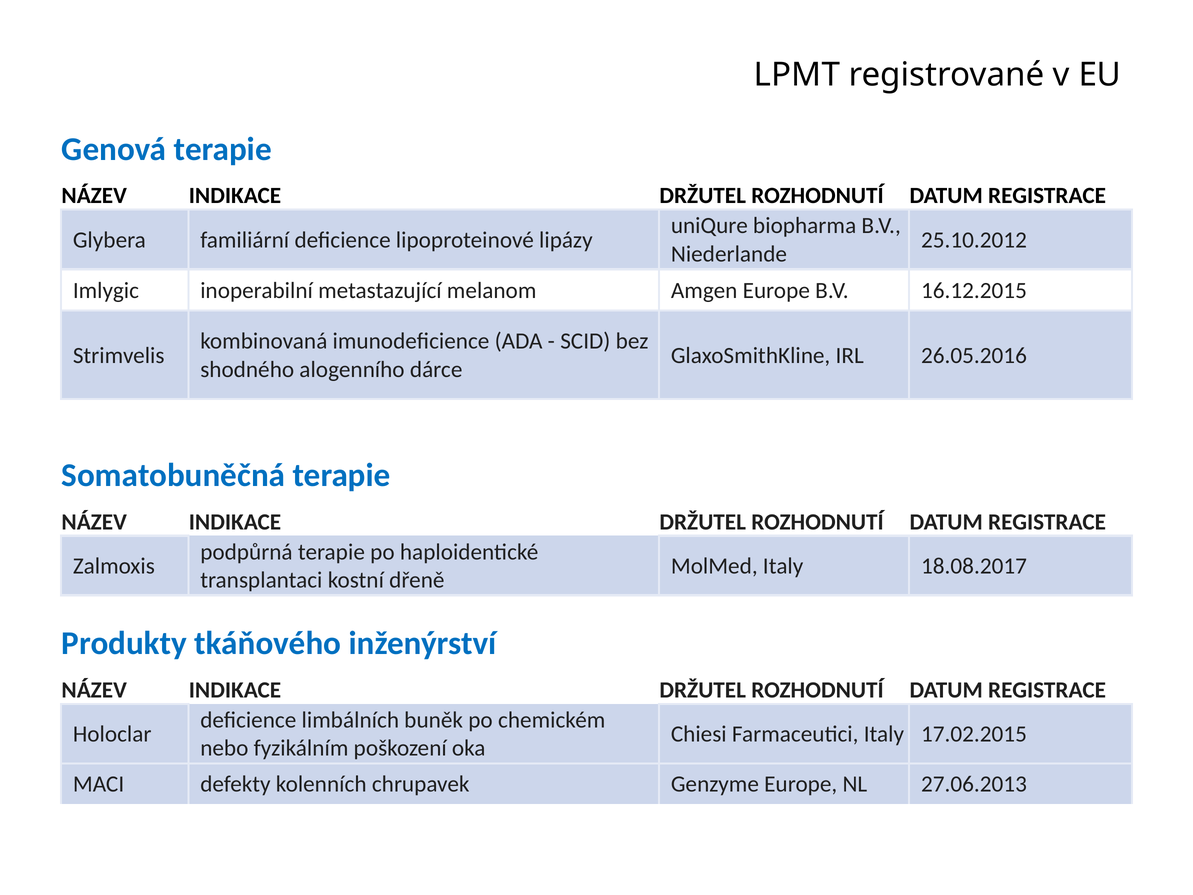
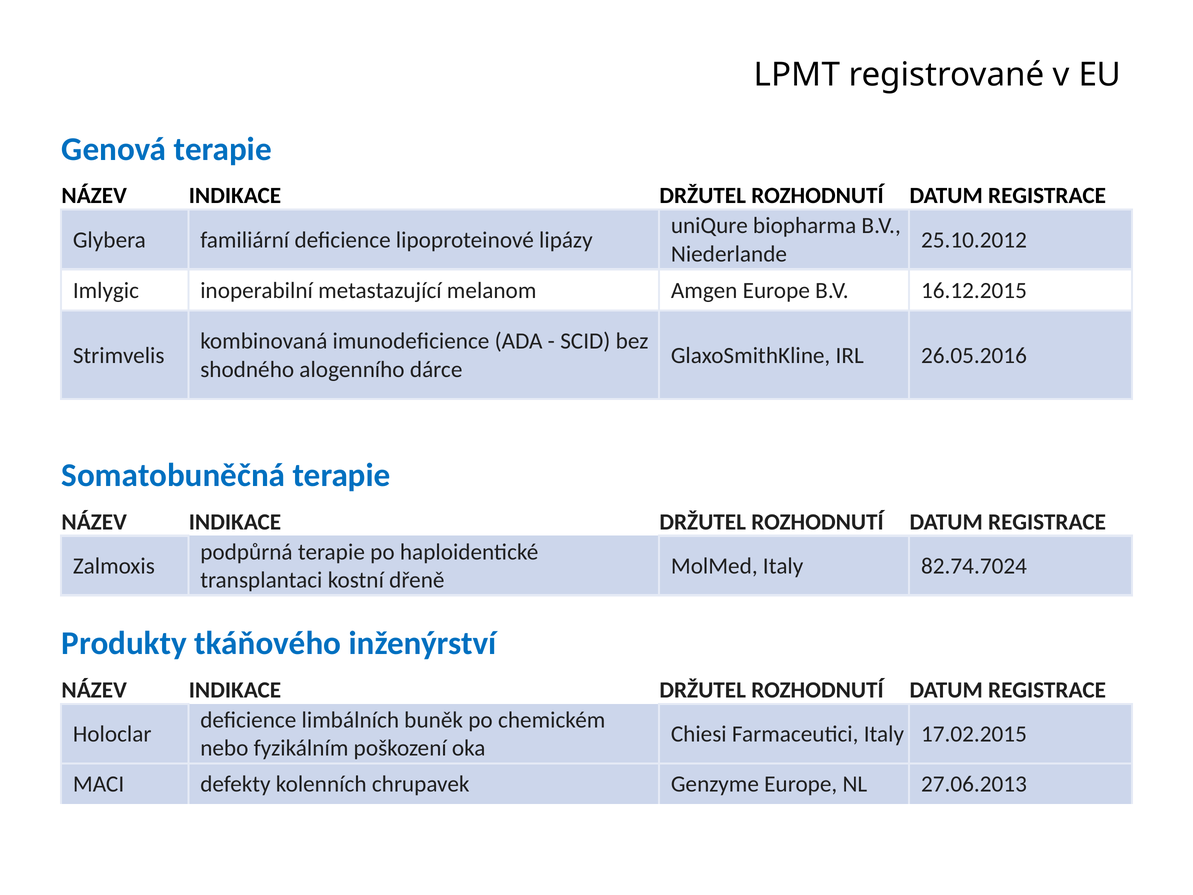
18.08.2017: 18.08.2017 -> 82.74.7024 (974, 566)
